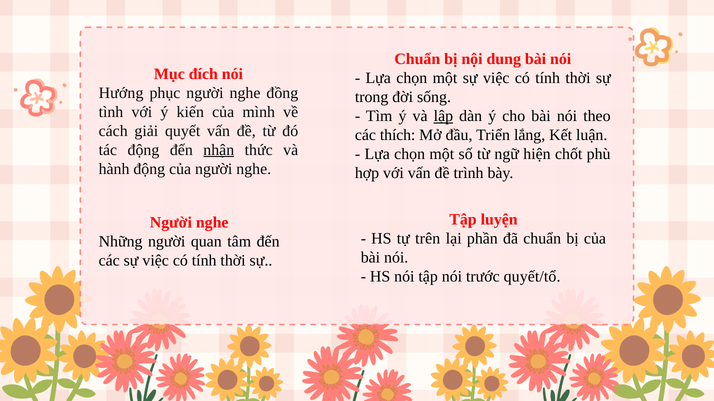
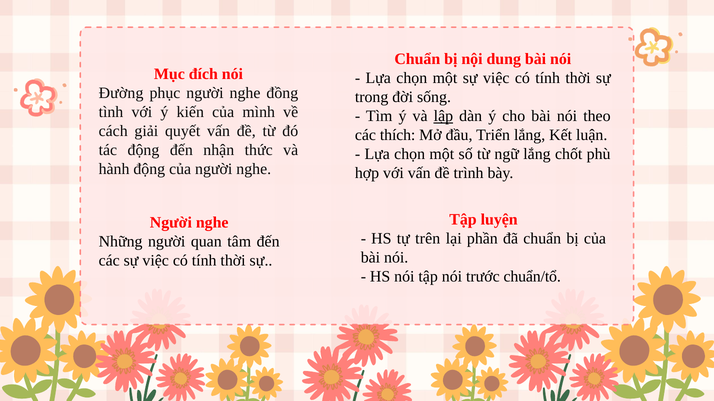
Hướng: Hướng -> Đường (121, 93)
nhận underline: present -> none (219, 150)
ngữ hiện: hiện -> lắng (537, 154)
quyết/tổ: quyết/tổ -> chuẩn/tổ (532, 277)
